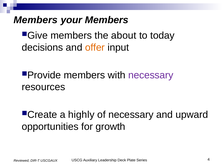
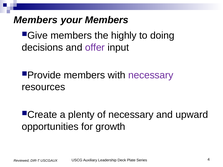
about: about -> highly (124, 36)
today: today -> doing (162, 36)
offer colour: orange -> purple (95, 47)
highly: highly -> plenty (81, 115)
